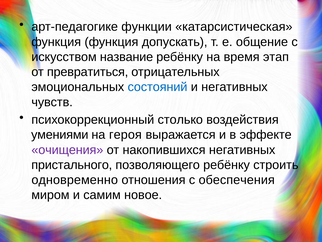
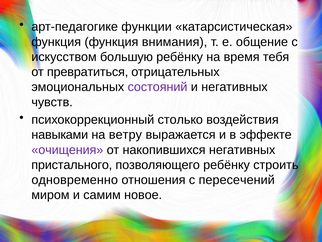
допускать: допускать -> внимания (175, 42)
название: название -> большую (127, 57)
этап: этап -> тебя (276, 57)
состояний colour: blue -> purple (158, 87)
умениями: умениями -> навыками (60, 135)
героя: героя -> ветру (125, 135)
обеспечения: обеспечения -> пересечений (237, 180)
